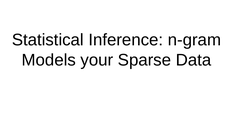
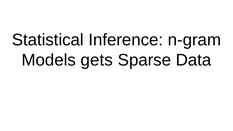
your: your -> gets (97, 60)
